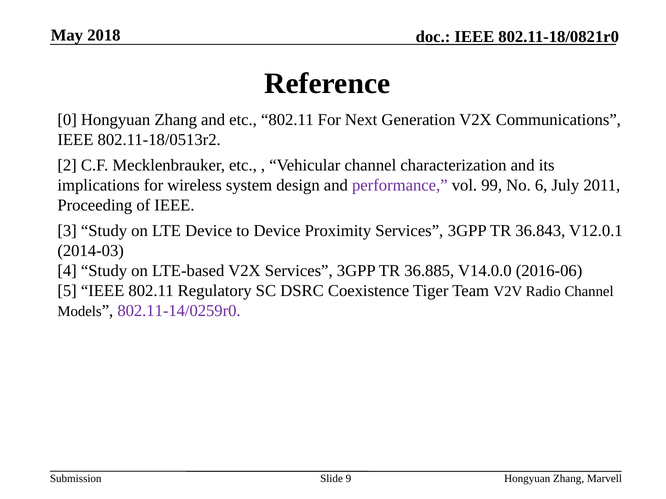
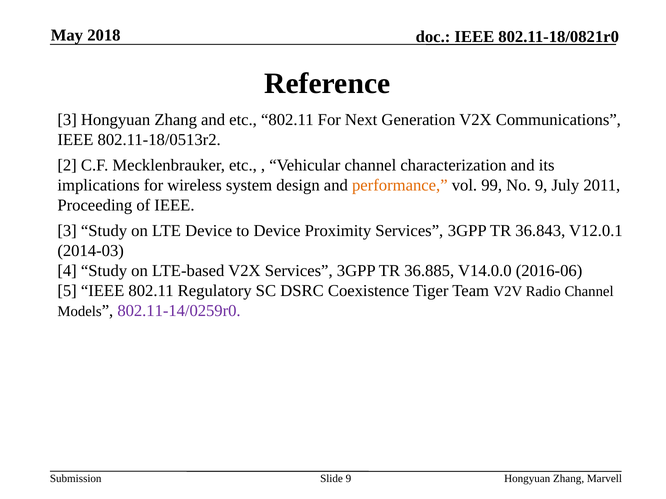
0: 0 -> 3 (67, 120)
performance colour: purple -> orange (400, 185)
No 6: 6 -> 9 (541, 185)
